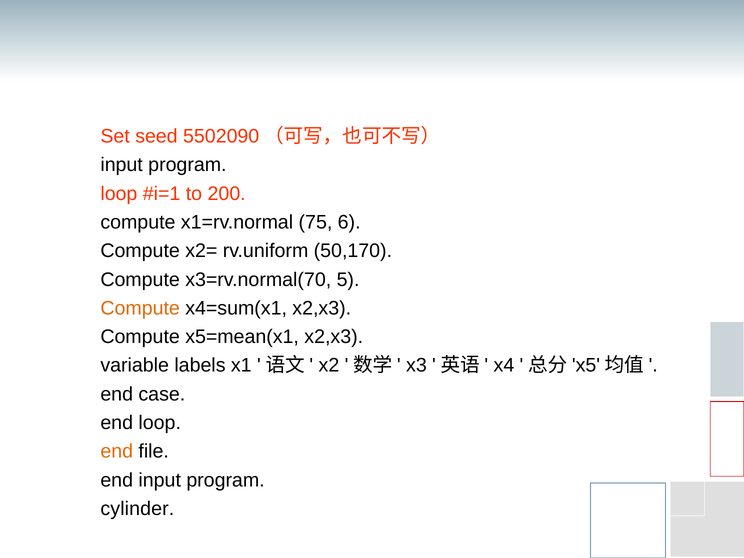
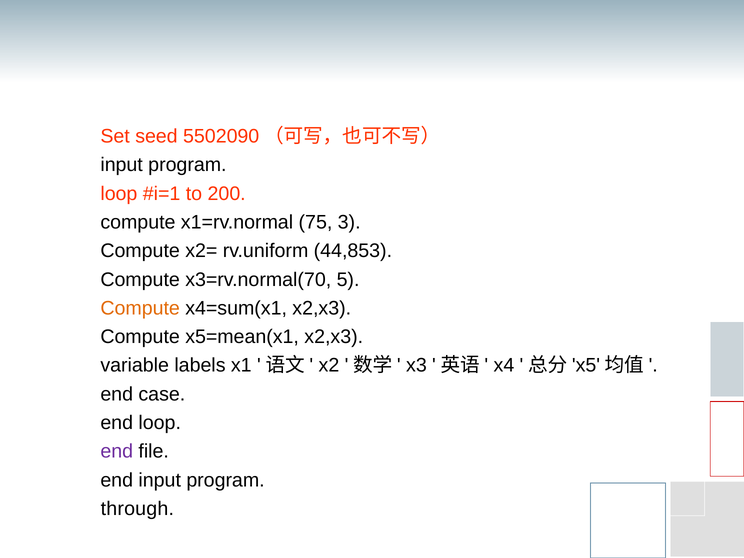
6: 6 -> 3 (349, 222)
50,170: 50,170 -> 44,853 (353, 251)
end colour: orange -> purple (117, 451)
cylinder: cylinder -> through (137, 509)
